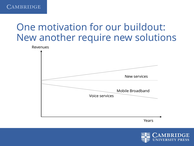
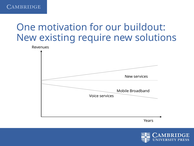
another: another -> existing (57, 38)
